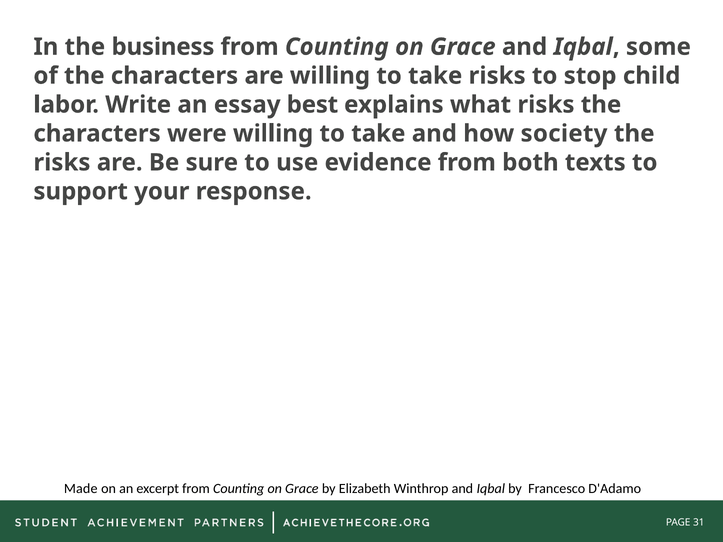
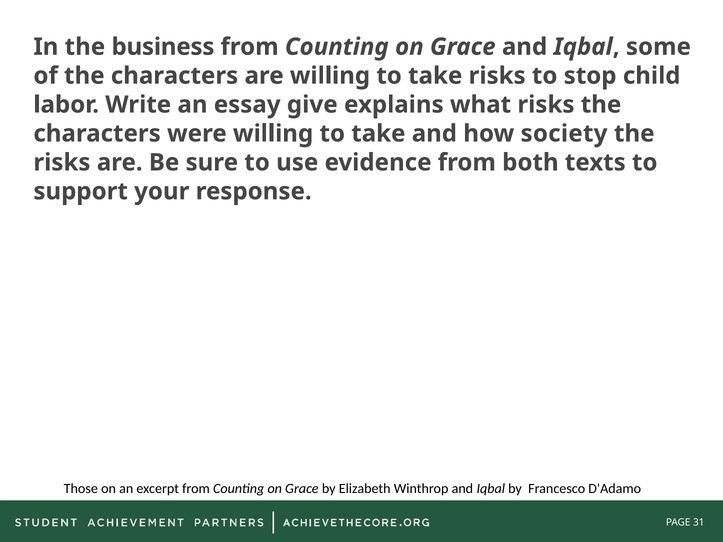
best: best -> give (312, 105)
Made: Made -> Those (81, 489)
